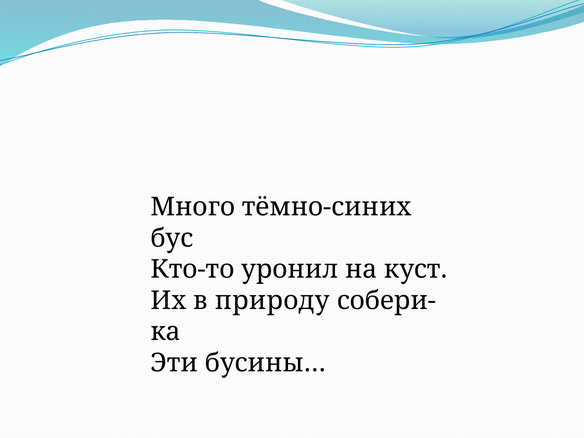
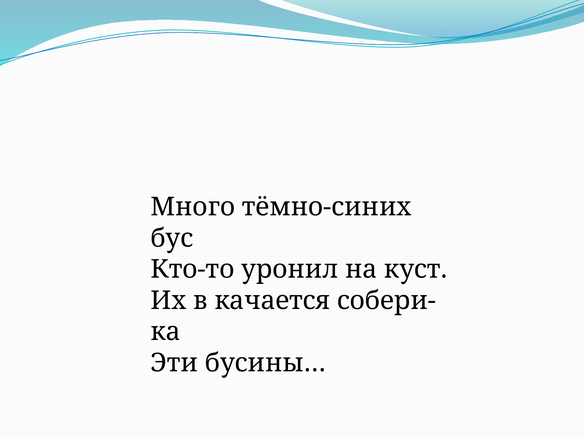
природу: природу -> качается (272, 301)
